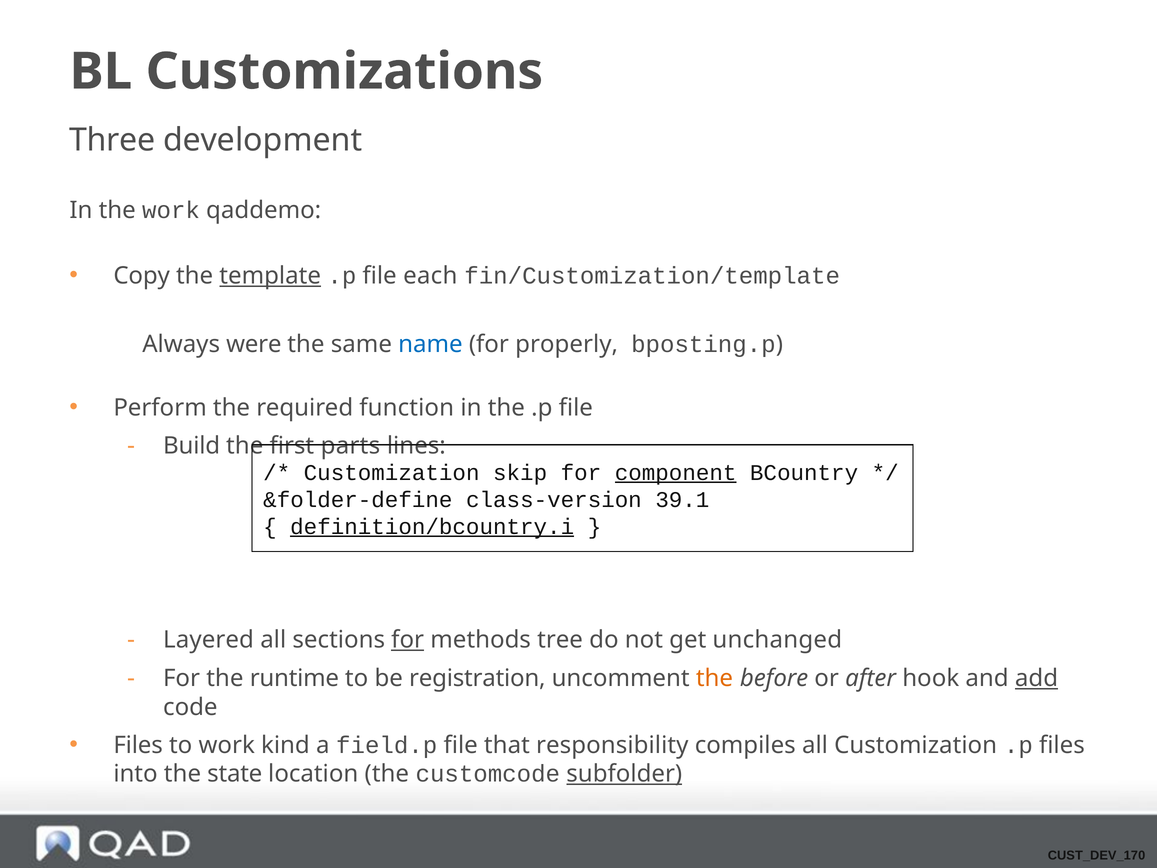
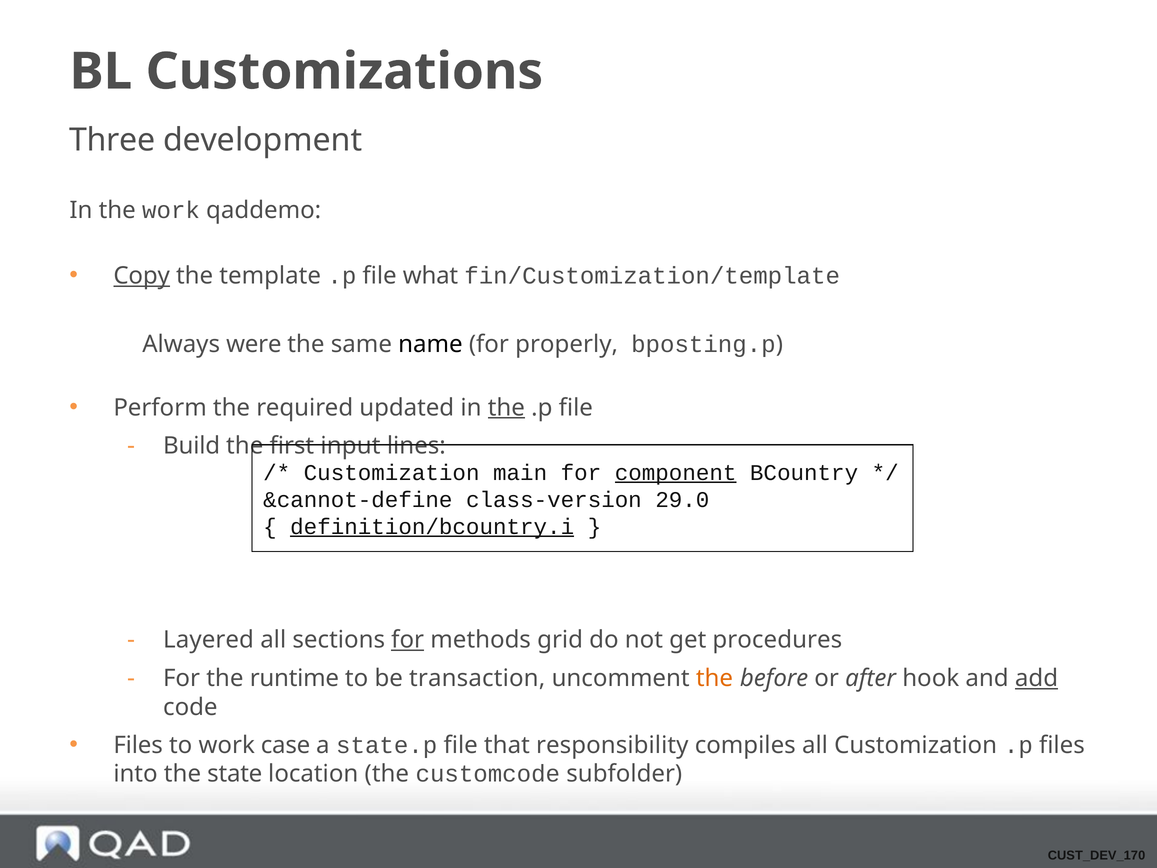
Copy underline: none -> present (142, 276)
template underline: present -> none (270, 276)
each: each -> what (431, 276)
name colour: blue -> black (430, 344)
function: function -> updated (407, 407)
the underline: none -> present (506, 407)
parts: parts -> input (351, 446)
skip: skip -> main (520, 473)
&folder-define: &folder-define -> &cannot-define (358, 500)
39.1: 39.1 -> 29.0 (682, 500)
tree: tree -> grid (560, 640)
unchanged: unchanged -> procedures (777, 640)
registration: registration -> transaction (477, 678)
kind: kind -> case (286, 745)
field.p: field.p -> state.p (387, 745)
subfolder underline: present -> none (624, 774)
